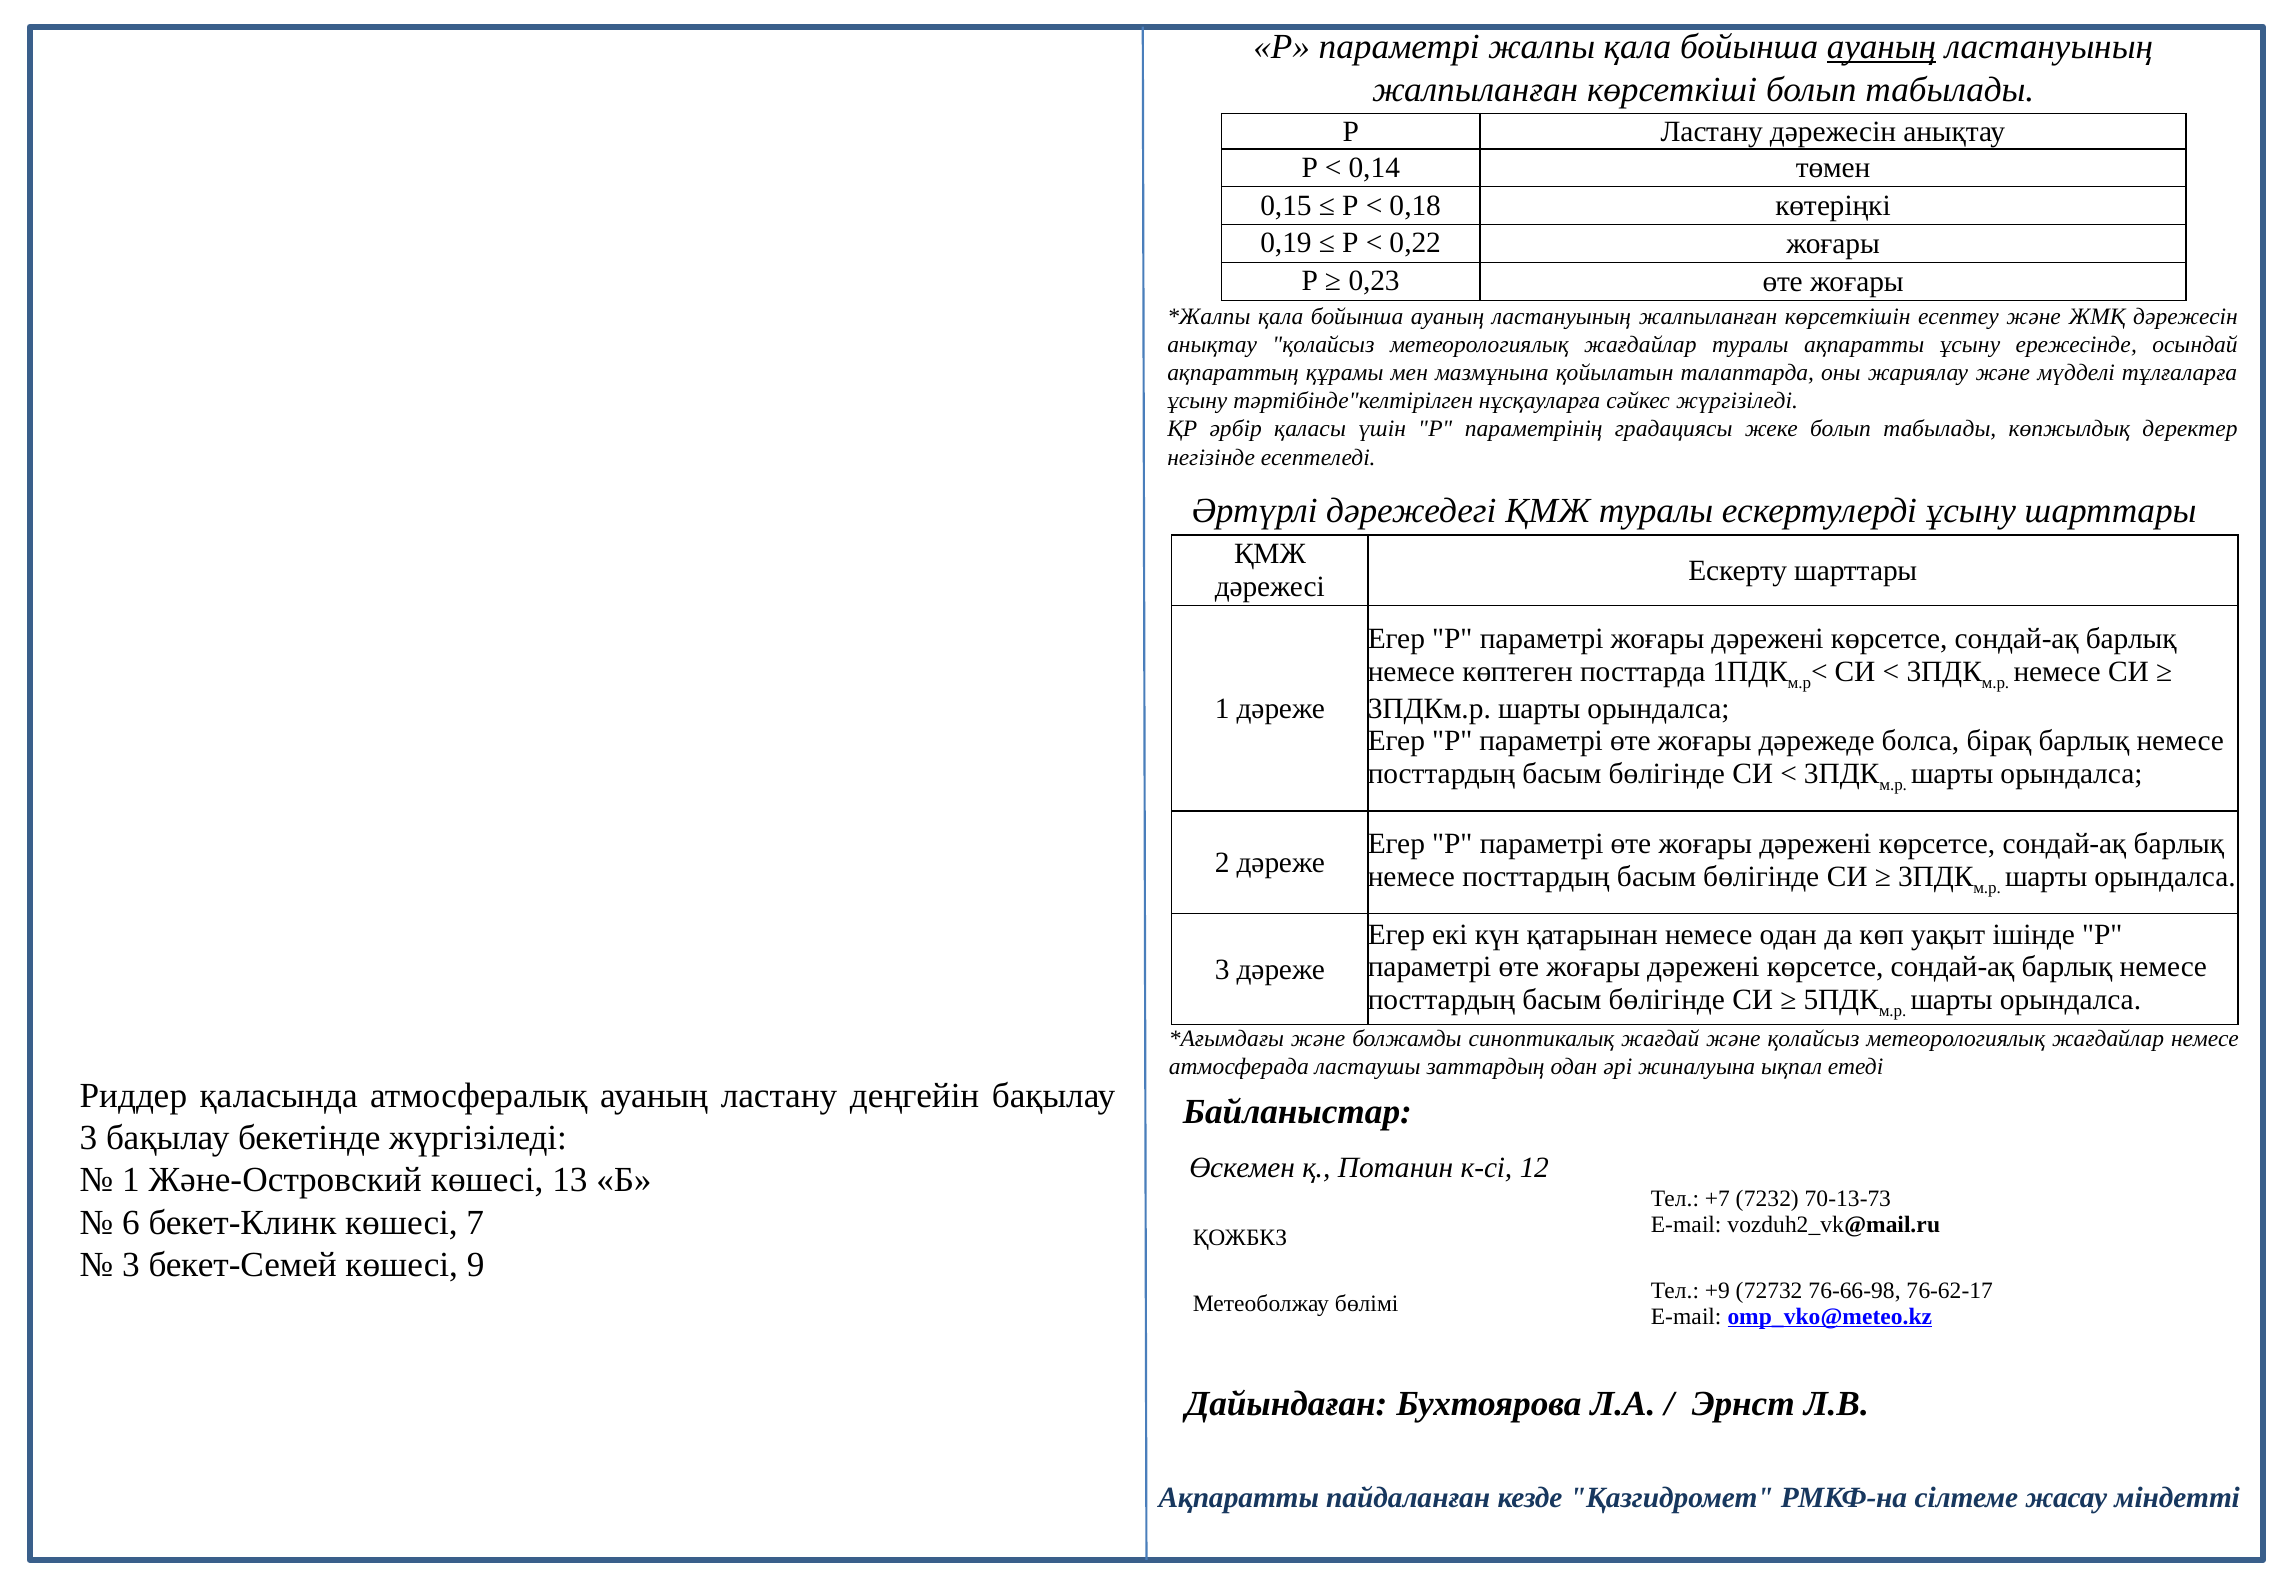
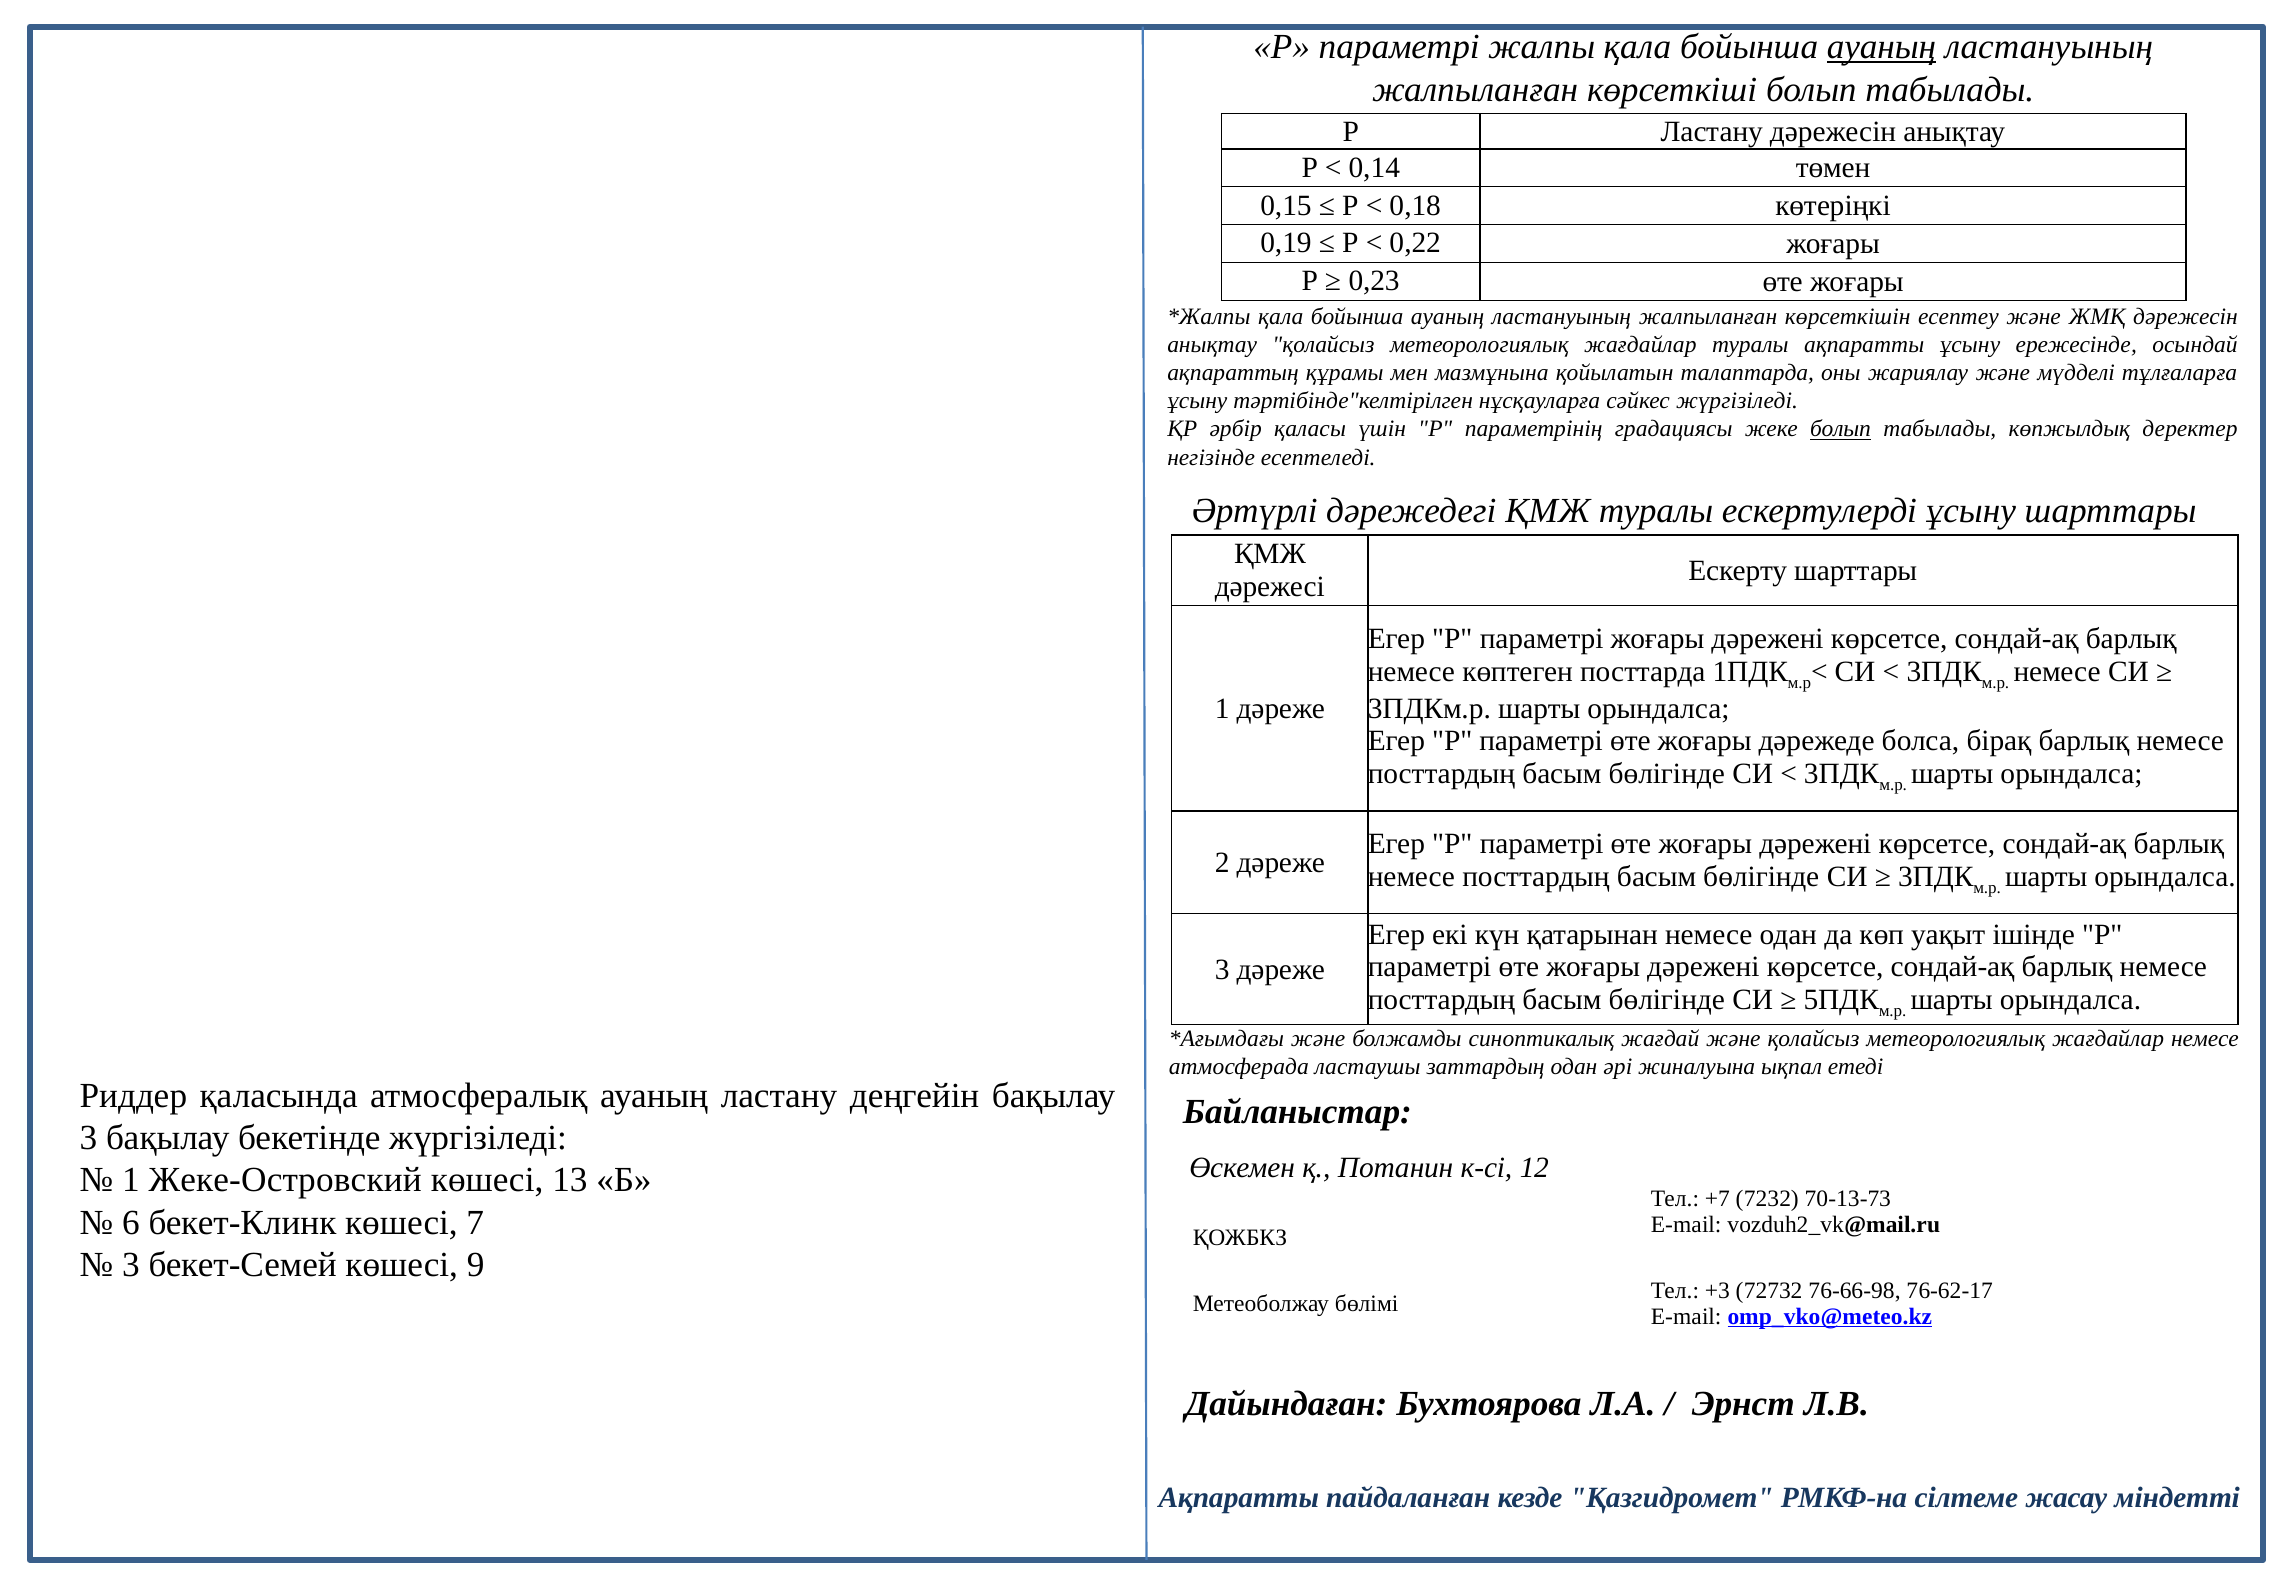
болып underline: none -> present (1840, 429)
Және-Островский: Және-Островский -> Жеке-Островский (285, 1180)
+9: +9 -> +3 (1717, 1291)
